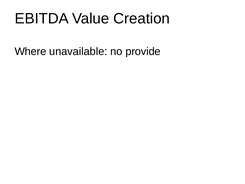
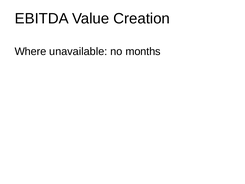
provide: provide -> months (143, 51)
